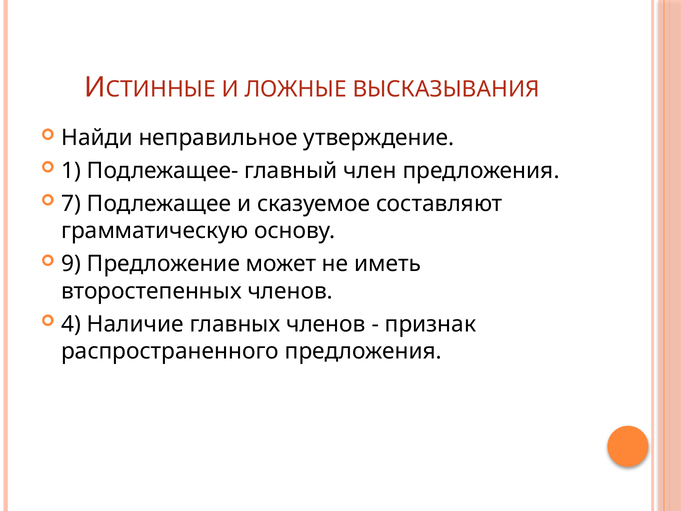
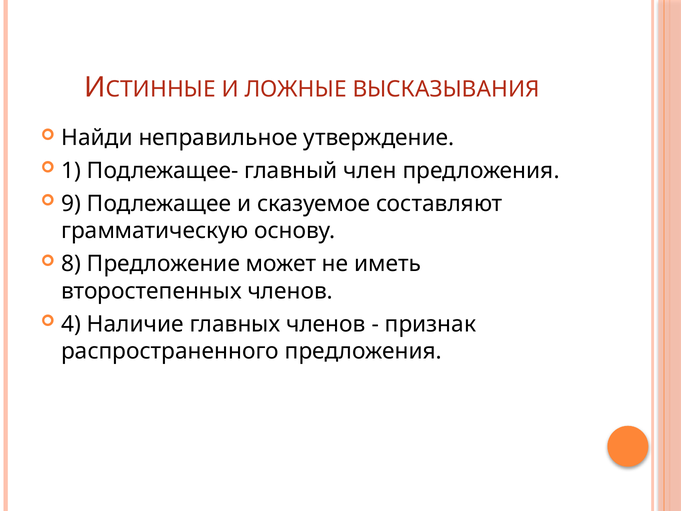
7: 7 -> 9 (71, 204)
9: 9 -> 8 (71, 264)
